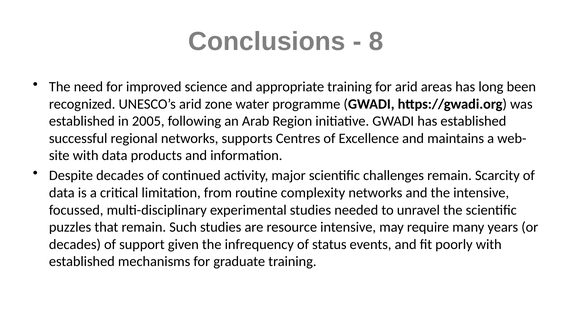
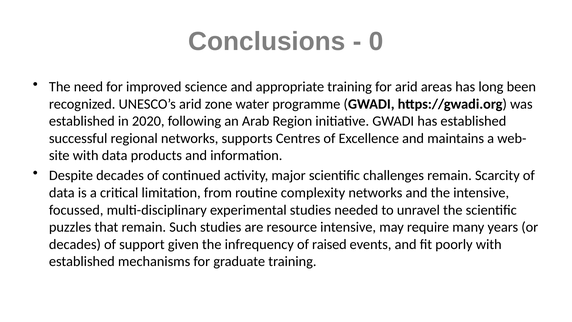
8: 8 -> 0 (376, 42)
2005: 2005 -> 2020 (148, 121)
status: status -> raised (329, 244)
